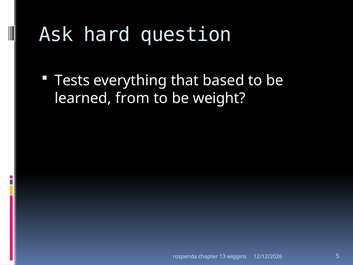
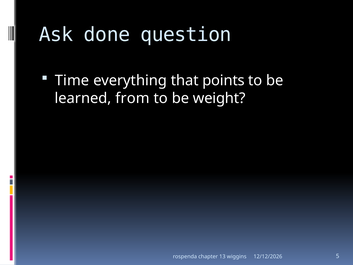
hard: hard -> done (107, 35)
Tests: Tests -> Time (72, 80)
based: based -> points (224, 80)
